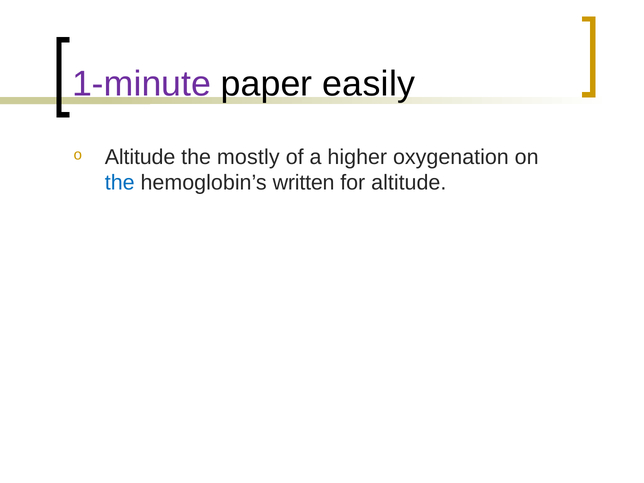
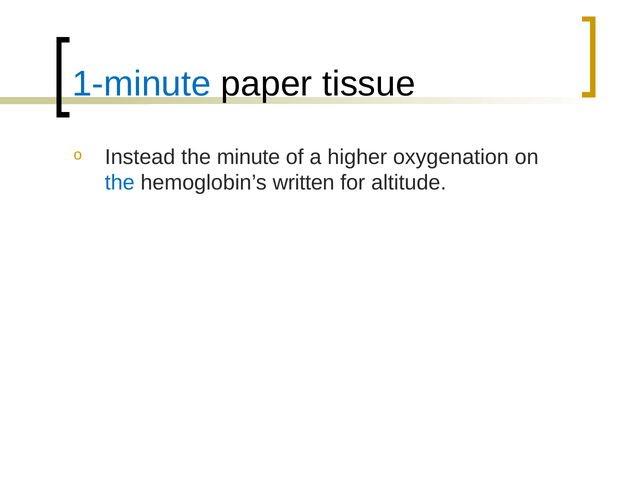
1-minute colour: purple -> blue (142, 84)
easily: easily -> tissue (369, 84)
Altitude: Altitude -> Instead (140, 157)
mostly: mostly -> minute (248, 157)
